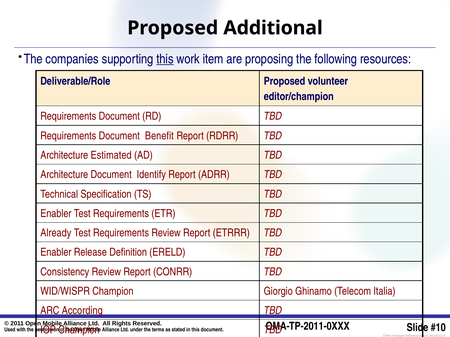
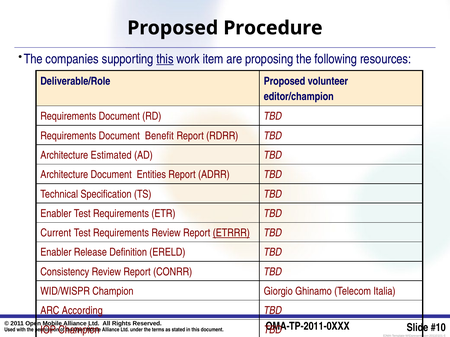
Additional: Additional -> Procedure (273, 28)
Identify: Identify -> Entities (151, 175)
Already: Already -> Current (56, 233)
ETRRR underline: none -> present (231, 233)
